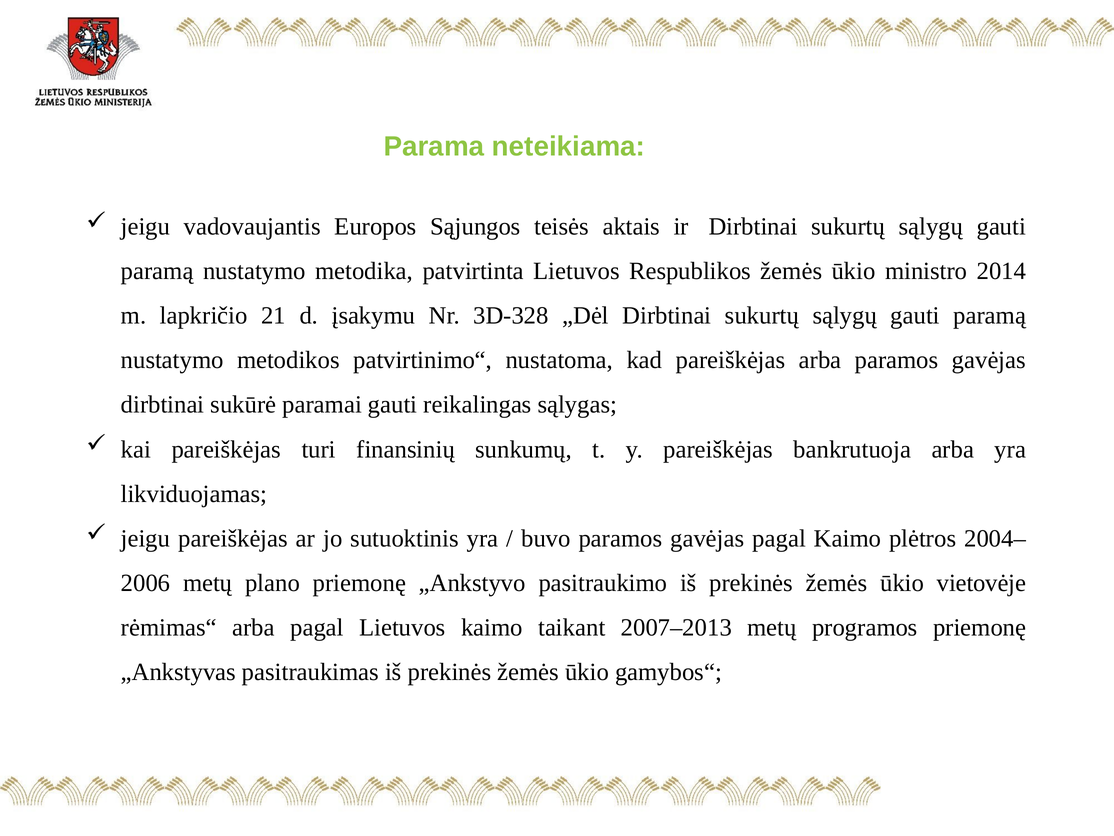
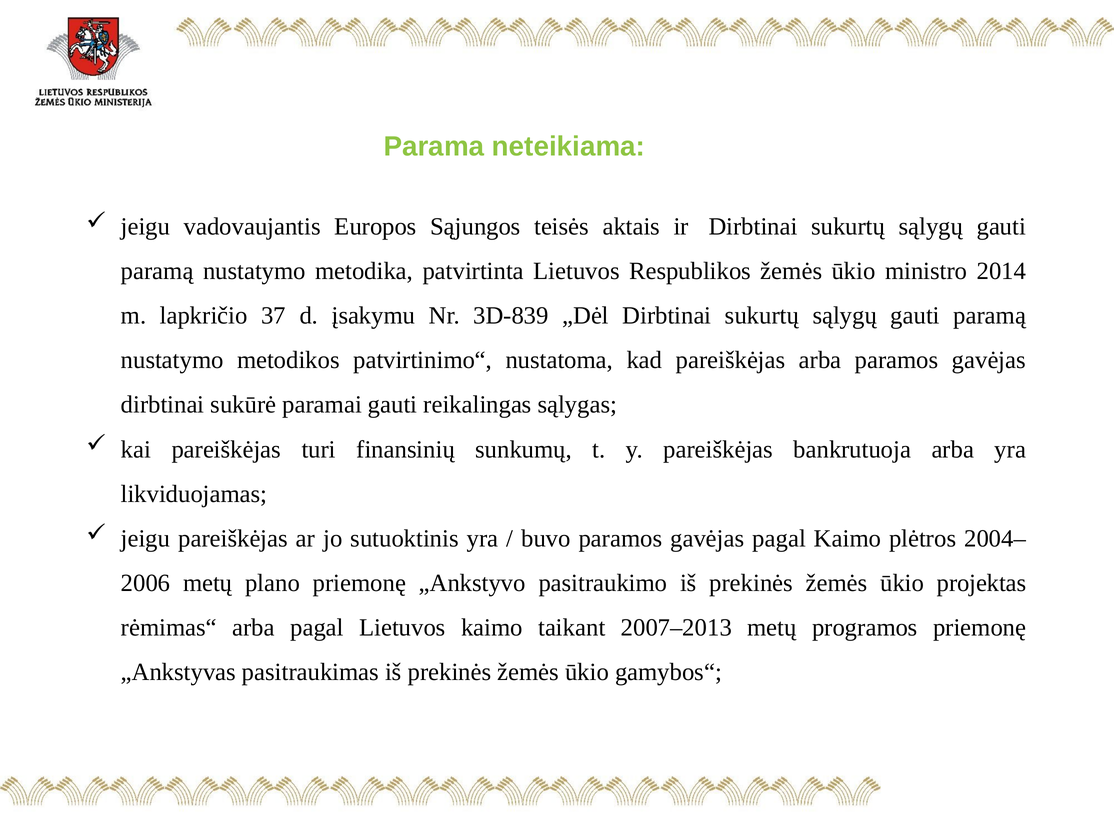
21: 21 -> 37 (273, 316)
3D-328: 3D-328 -> 3D-839 (511, 316)
vietovėje: vietovėje -> projektas (981, 583)
